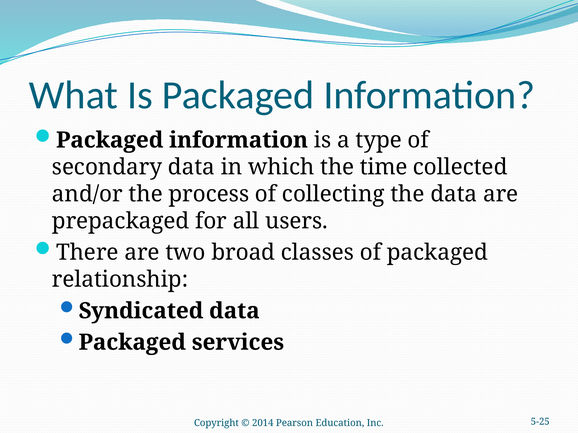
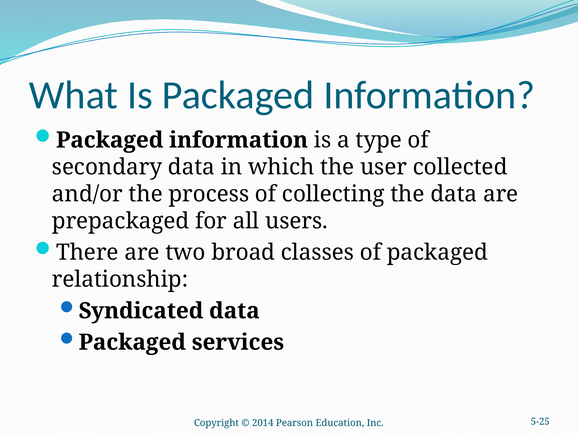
time: time -> user (384, 167)
